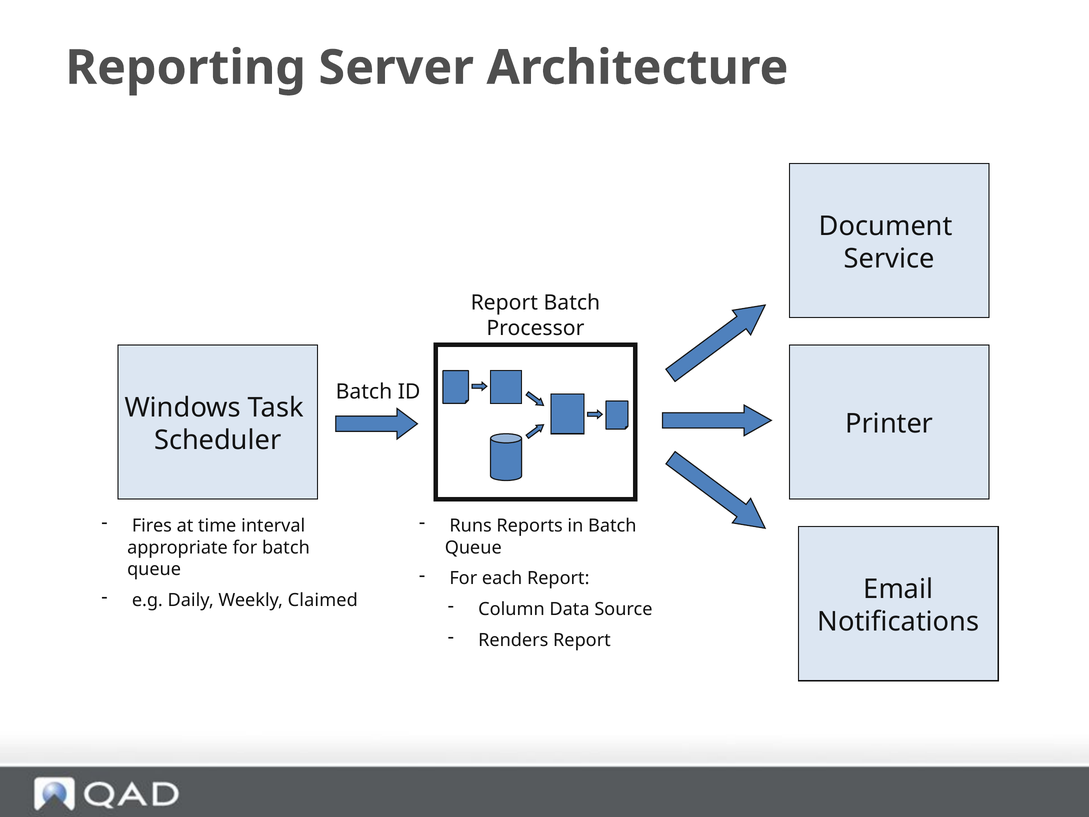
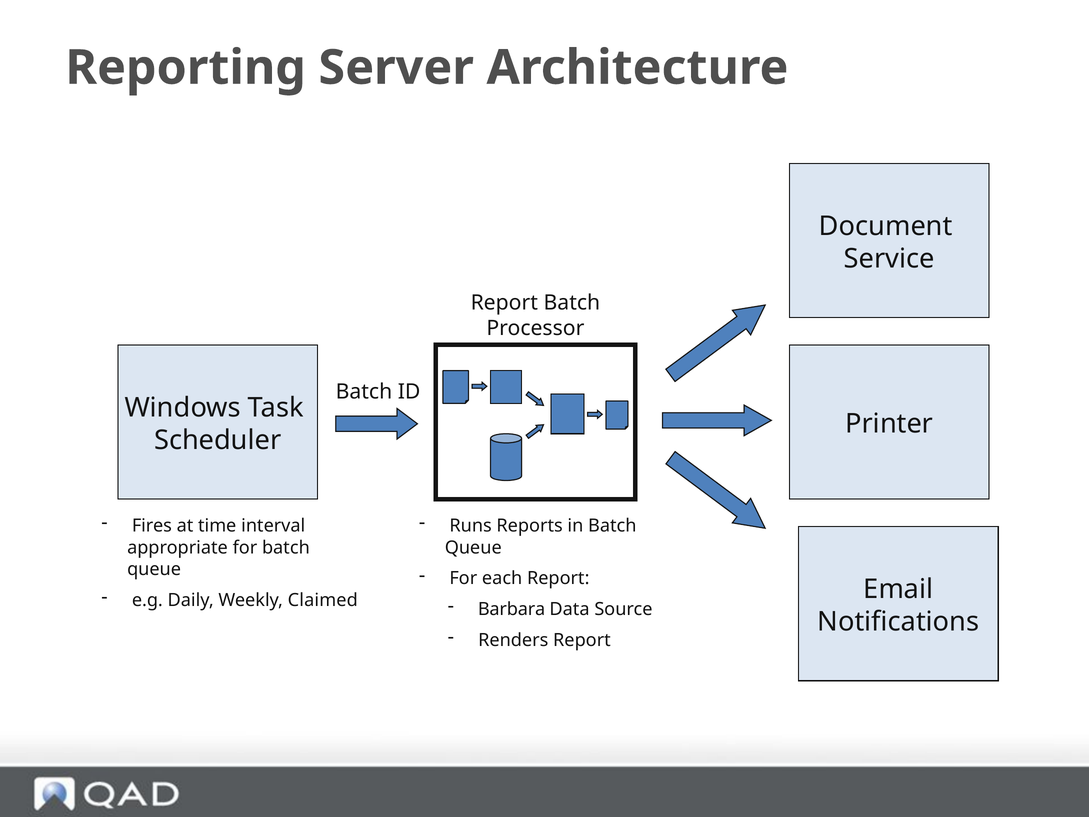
Column: Column -> Barbara (512, 609)
